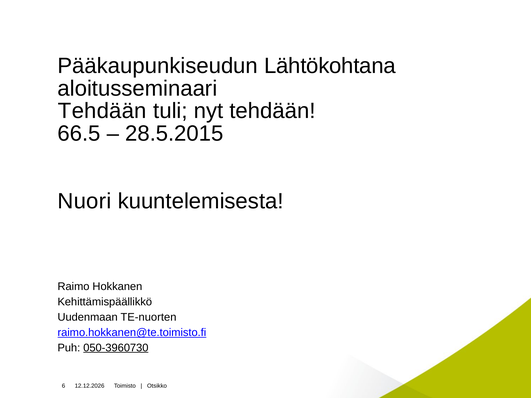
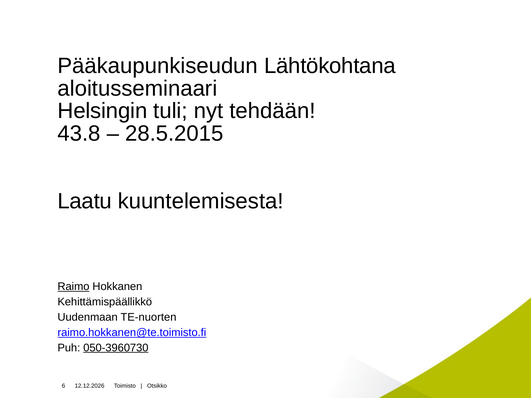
Tehdään: Tehdään -> Helsingin (102, 111)
66.5: 66.5 -> 43.8 (79, 134)
Nuori: Nuori -> Laatu (85, 201)
Raimo underline: none -> present (74, 287)
